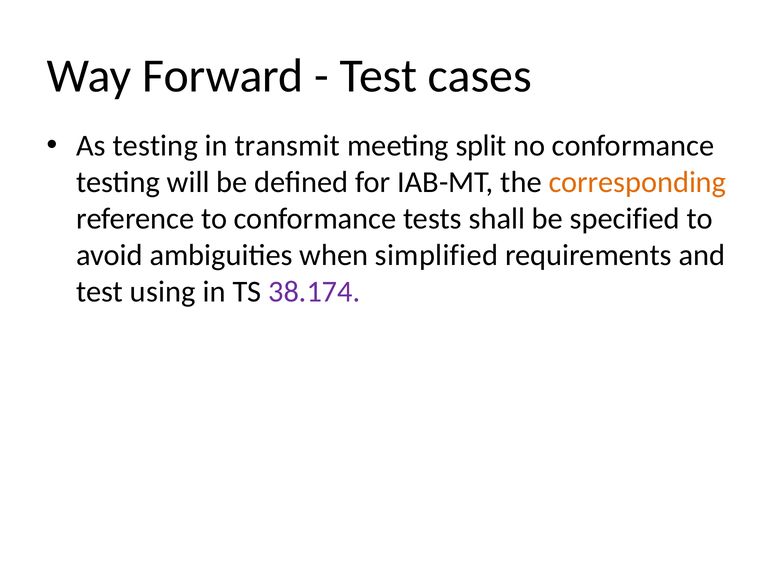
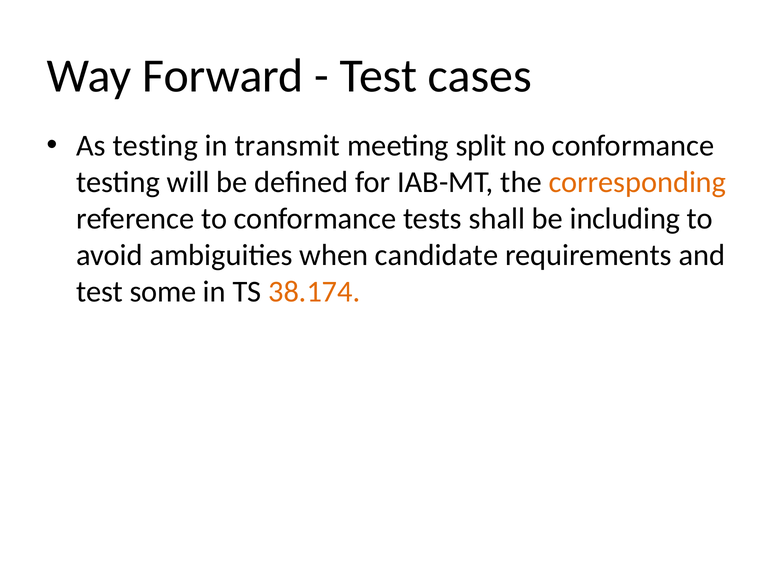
specified: specified -> including (625, 219)
simplified: simplified -> candidate (437, 255)
using: using -> some (163, 292)
38.174 colour: purple -> orange (314, 292)
